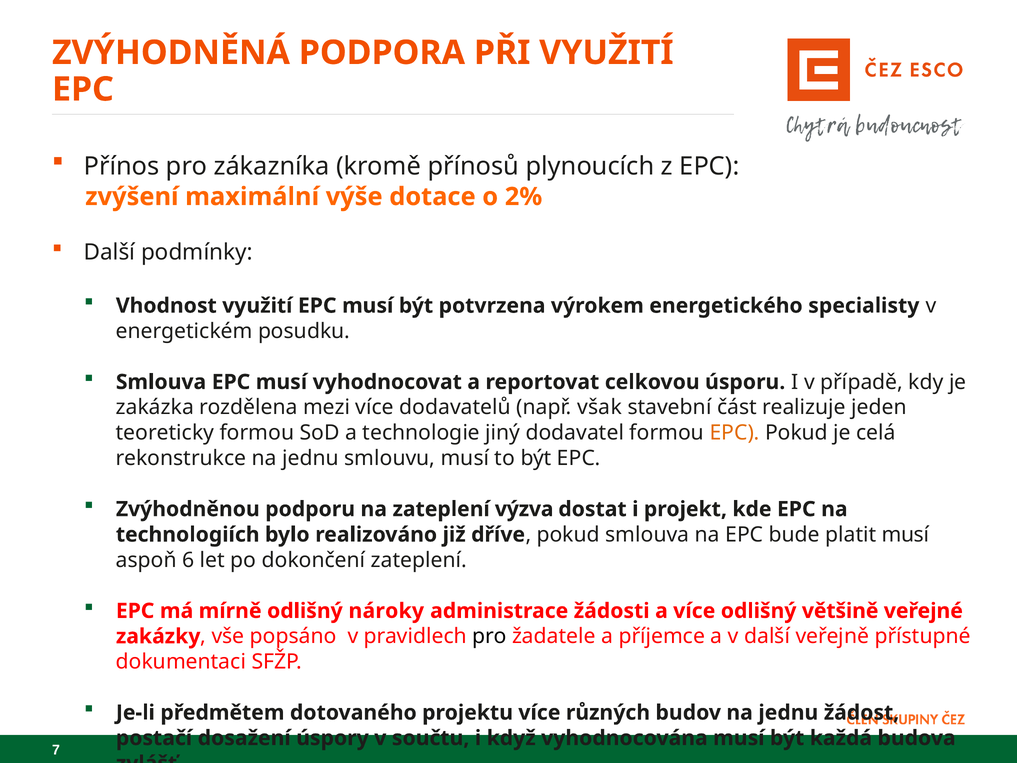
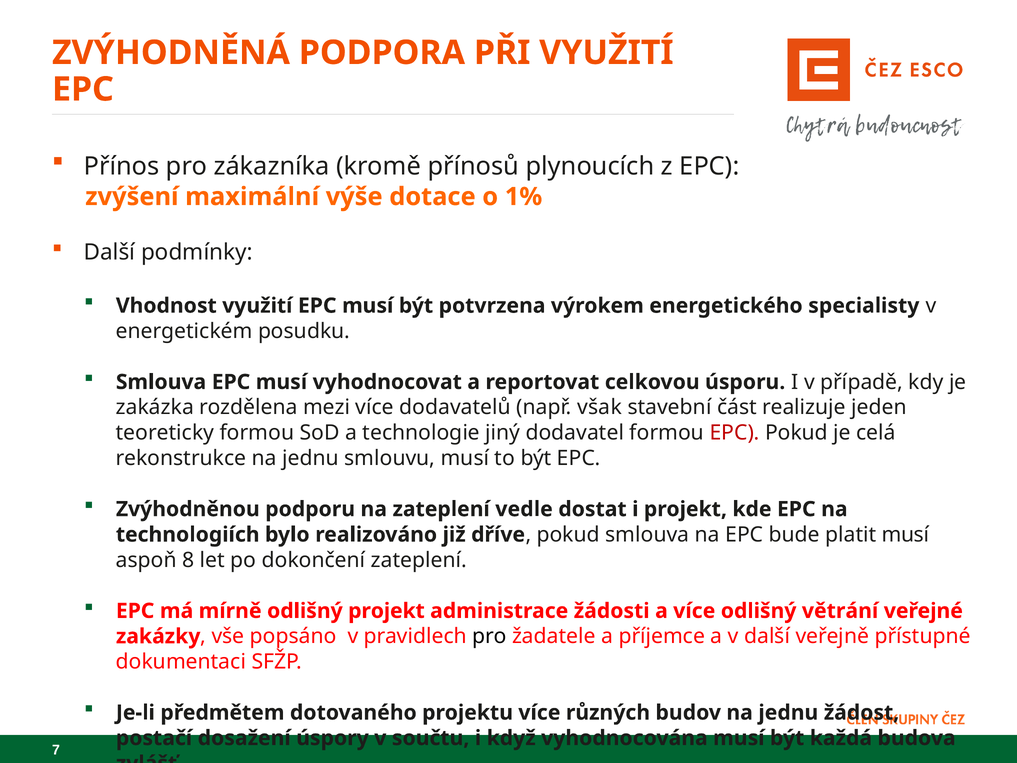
2%: 2% -> 1% (524, 197)
EPC colour: orange -> red (735, 433)
výzva: výzva -> vedle (524, 509)
6: 6 -> 8 (188, 560)
odlišný nároky: nároky -> projekt (386, 611)
většině: většině -> větrání (840, 611)
